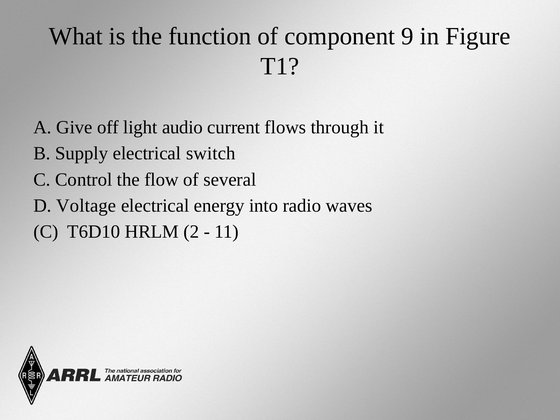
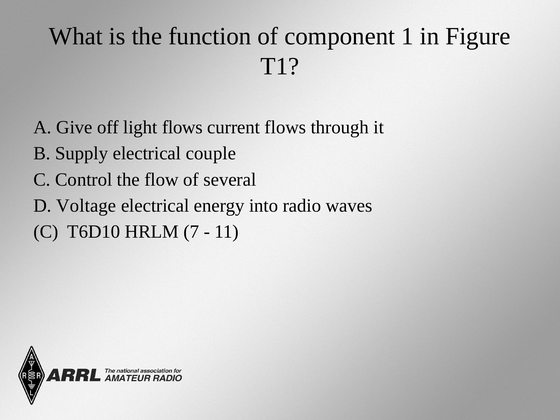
9: 9 -> 1 (408, 36)
light audio: audio -> flows (182, 127)
switch: switch -> couple (211, 153)
2: 2 -> 7 (191, 232)
